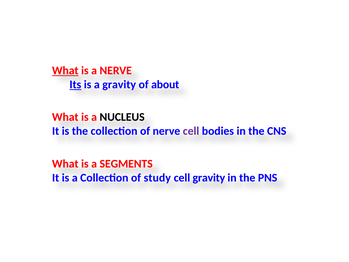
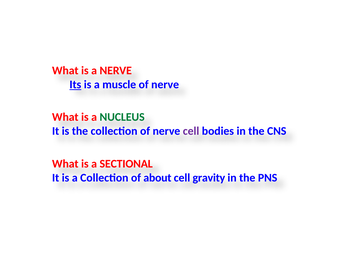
What underline: present -> none (65, 70)
a gravity: gravity -> muscle (119, 84)
about: about -> nerve (165, 84)
NUCLEUS colour: black -> green (122, 117)
SEGMENTS: SEGMENTS -> SECTIONAL (126, 164)
study: study -> about (157, 178)
